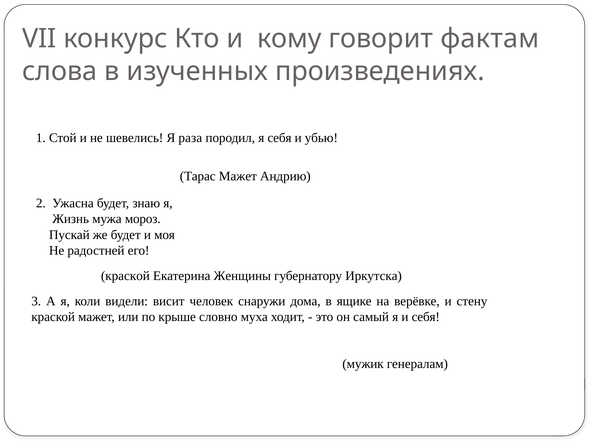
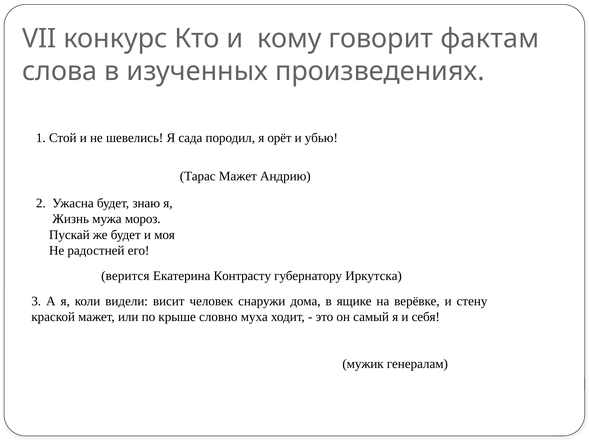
раза: раза -> сада (190, 138)
я себя: себя -> орёт (280, 138)
краской: краской -> верится (125, 276)
Женщины: Женщины -> Контрасту (242, 276)
